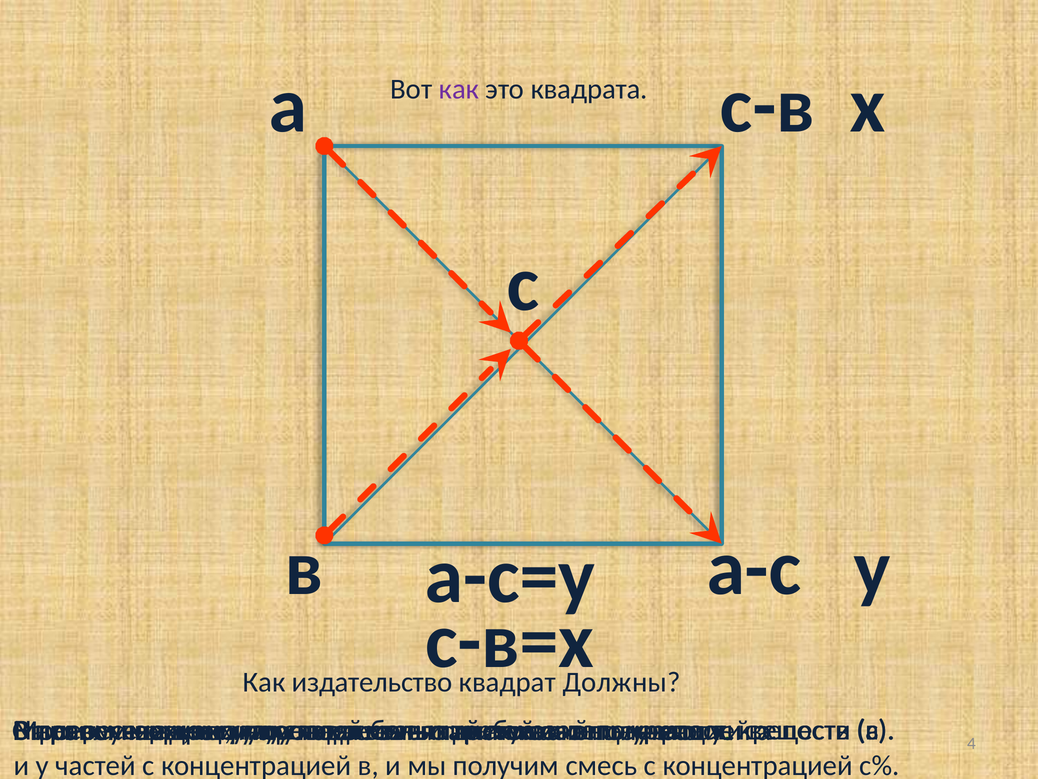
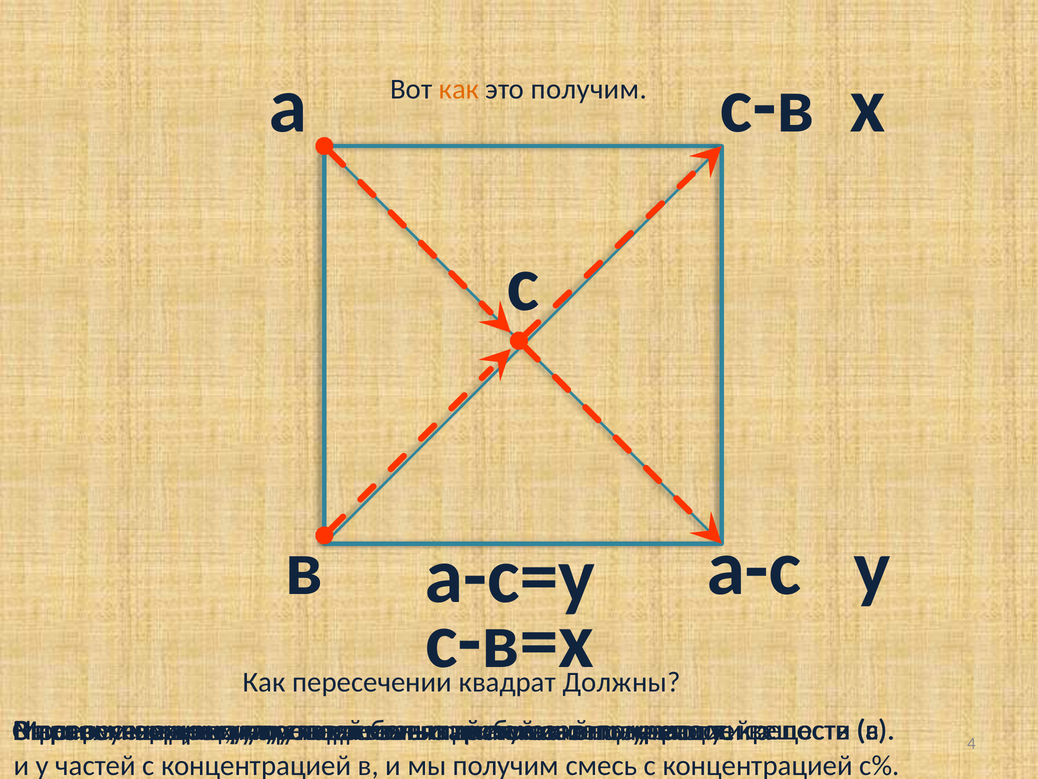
как colour: purple -> orange (459, 89)
это квадрата: квадрата -> получим (589, 89)
Как издательство: издательство -> пересечении (372, 682)
